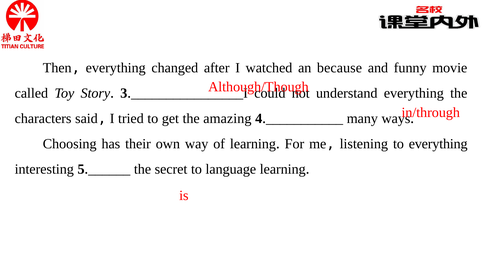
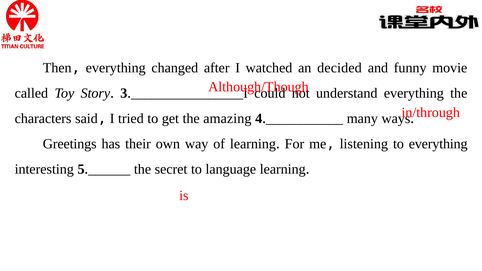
because: because -> decided (339, 68)
Choosing: Choosing -> Greetings (70, 144)
